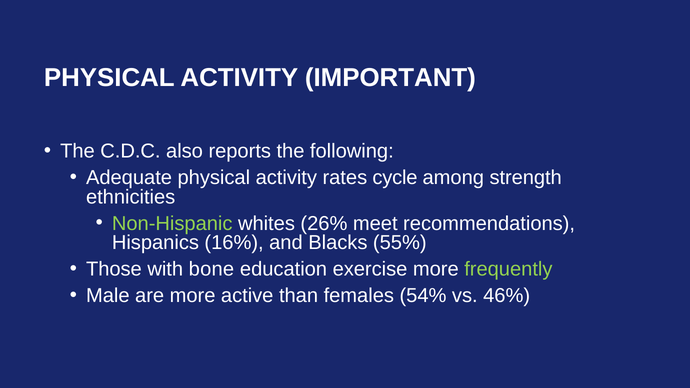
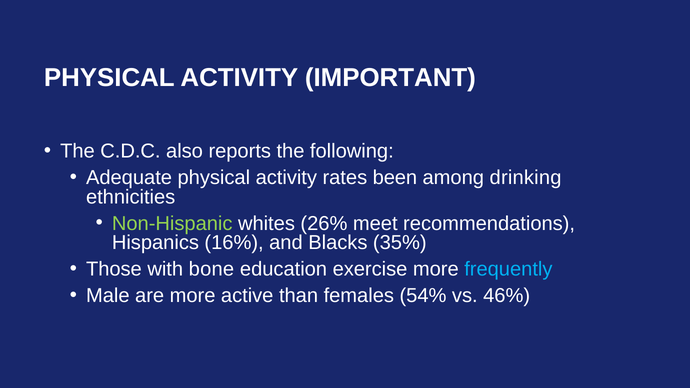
cycle: cycle -> been (395, 178)
strength: strength -> drinking (526, 178)
55%: 55% -> 35% (400, 243)
frequently colour: light green -> light blue (508, 269)
